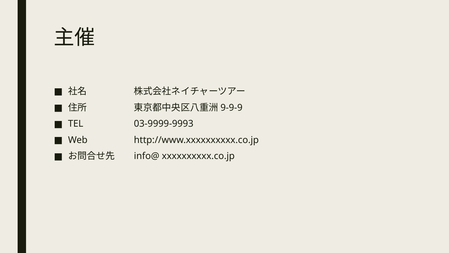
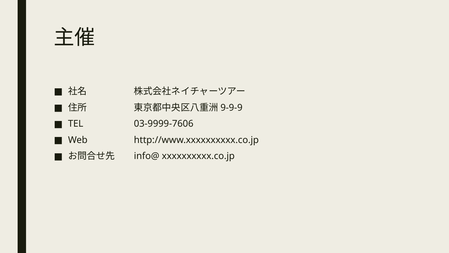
03-9999-9993: 03-9999-9993 -> 03-9999-7606 (164, 124)
